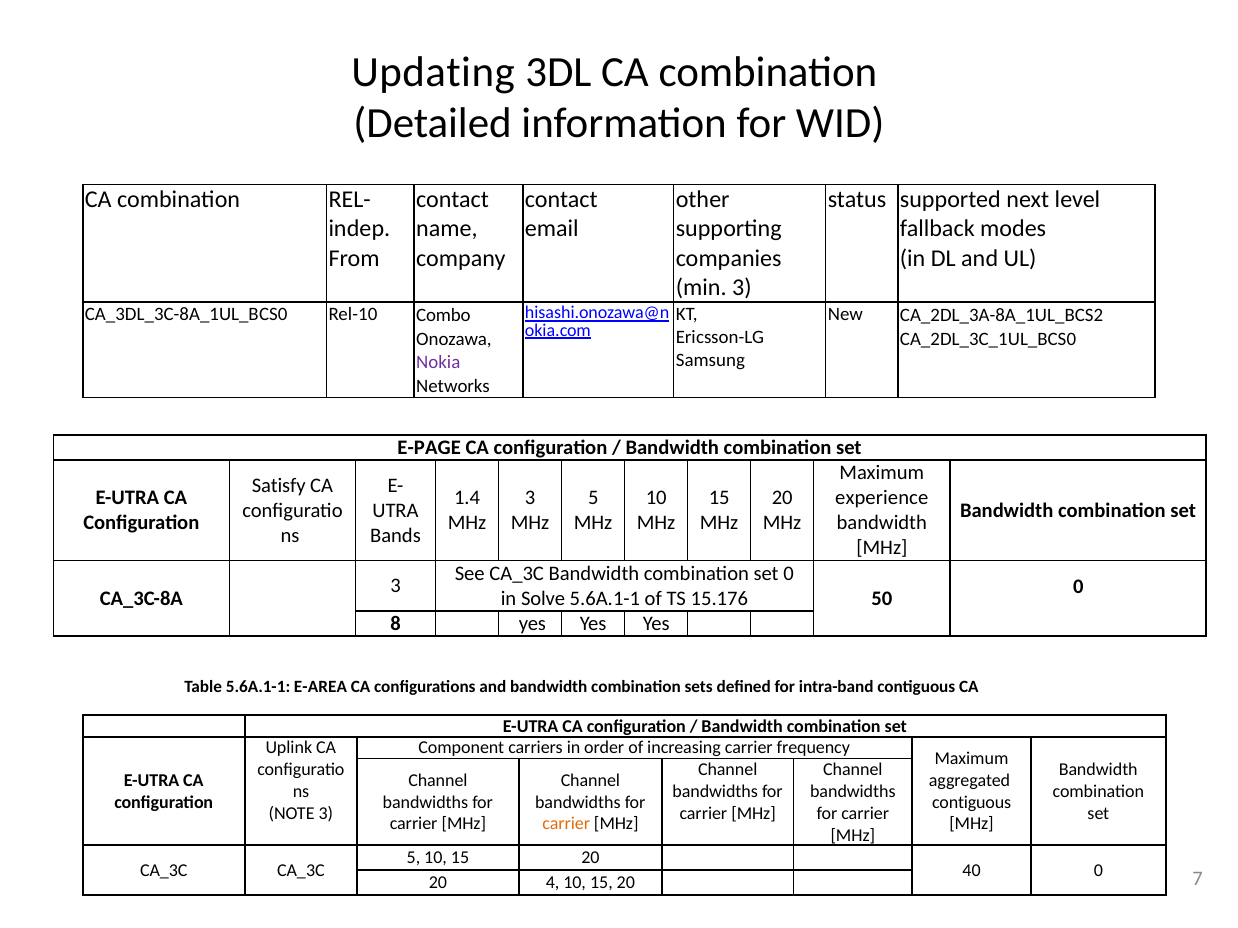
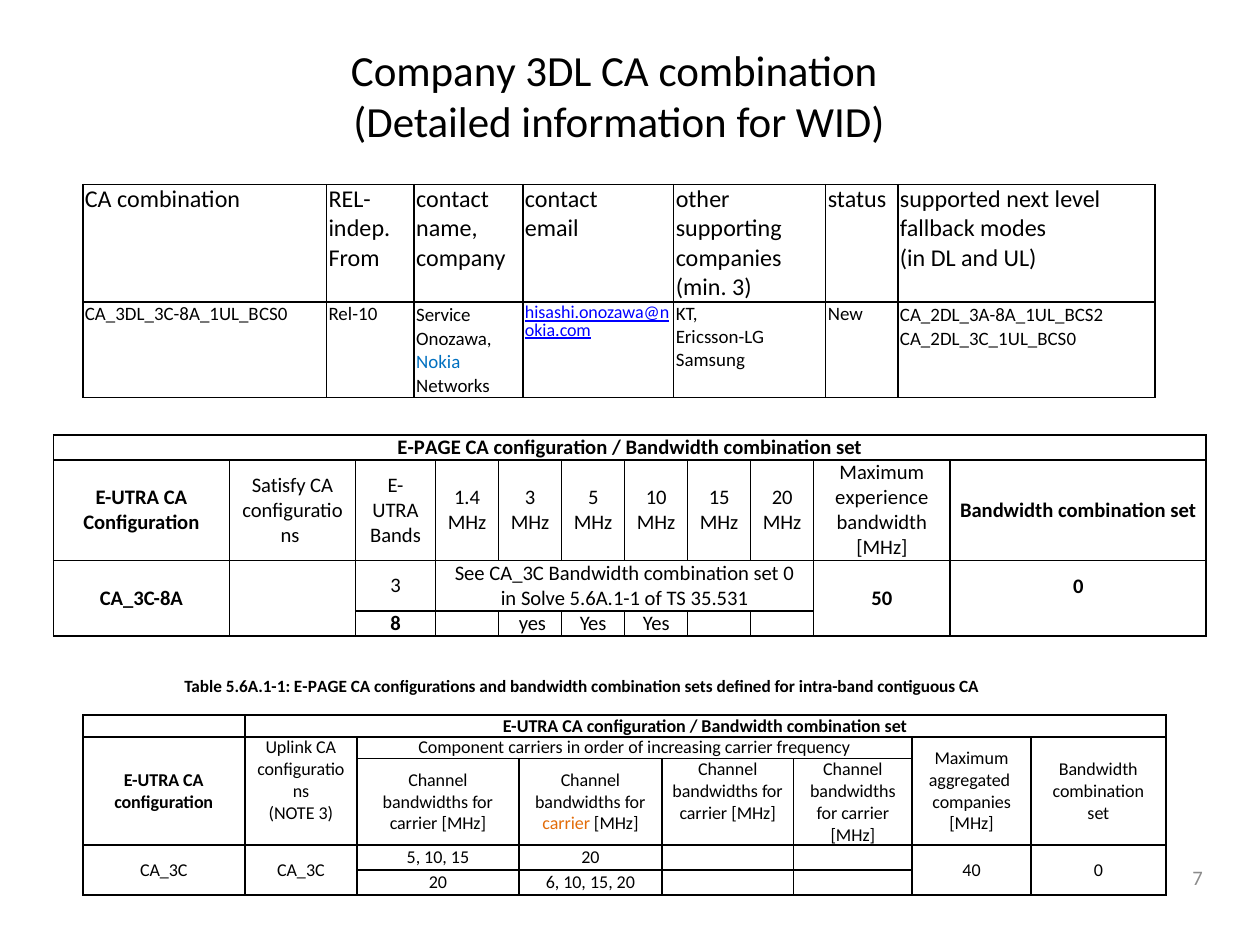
Updating: Updating -> Company (433, 72)
Combo: Combo -> Service (443, 315)
Nokia colour: purple -> blue (438, 363)
15.176: 15.176 -> 35.531 (719, 599)
5.6A.1-1 E-AREA: E-AREA -> E-PAGE (320, 687)
contiguous: contiguous -> companies (972, 803)
4: 4 -> 6 (553, 883)
